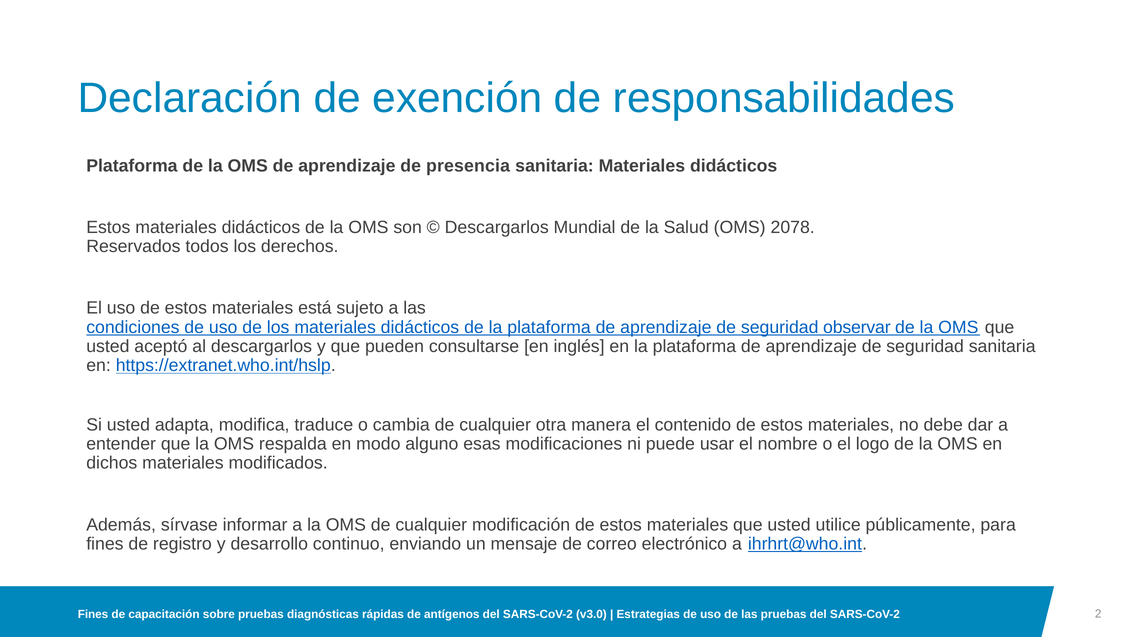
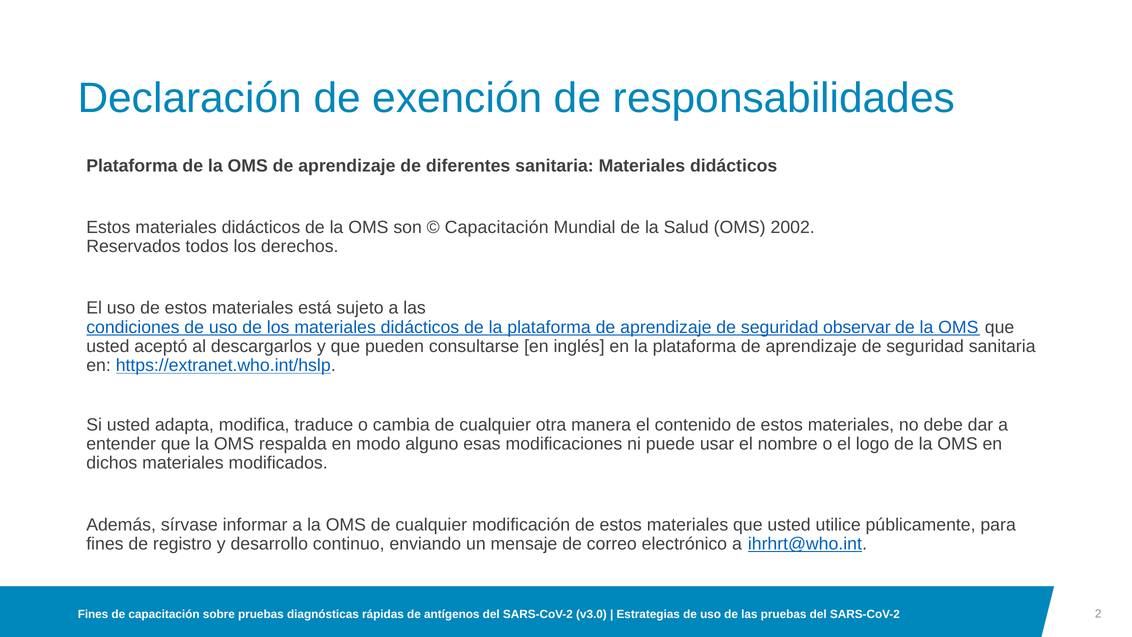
presencia: presencia -> diferentes (468, 166)
Descargarlos: Descargarlos -> Capacitación (497, 227)
2078: 2078 -> 2002 (793, 227)
